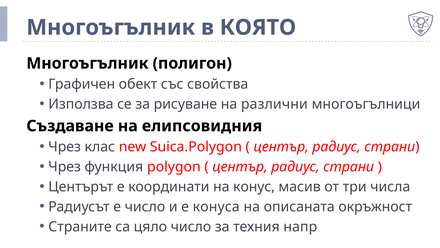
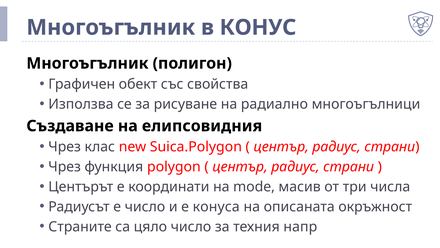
КОЯТО: КОЯТО -> КОНУС (258, 27)
различни: различни -> радиално (274, 104)
конус: конус -> mode (254, 186)
